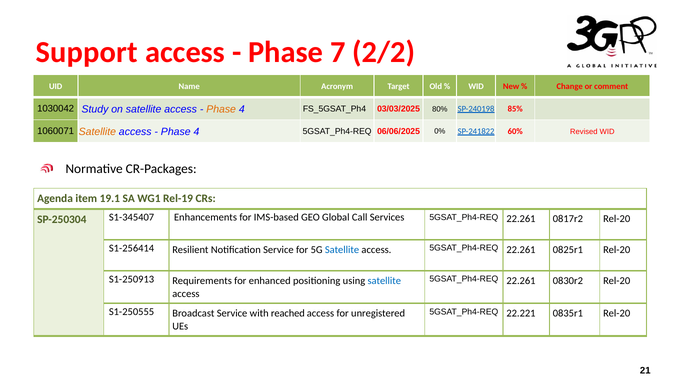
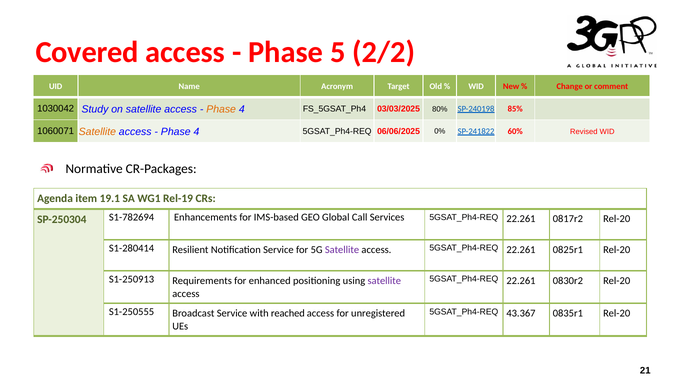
Support: Support -> Covered (87, 52)
7: 7 -> 5 (338, 52)
S1-345407: S1-345407 -> S1-782694 (132, 218)
S1-256414: S1-256414 -> S1-280414 (132, 249)
Satellite colour: blue -> purple (342, 250)
satellite colour: blue -> purple (384, 281)
22.221: 22.221 -> 43.367 (521, 314)
